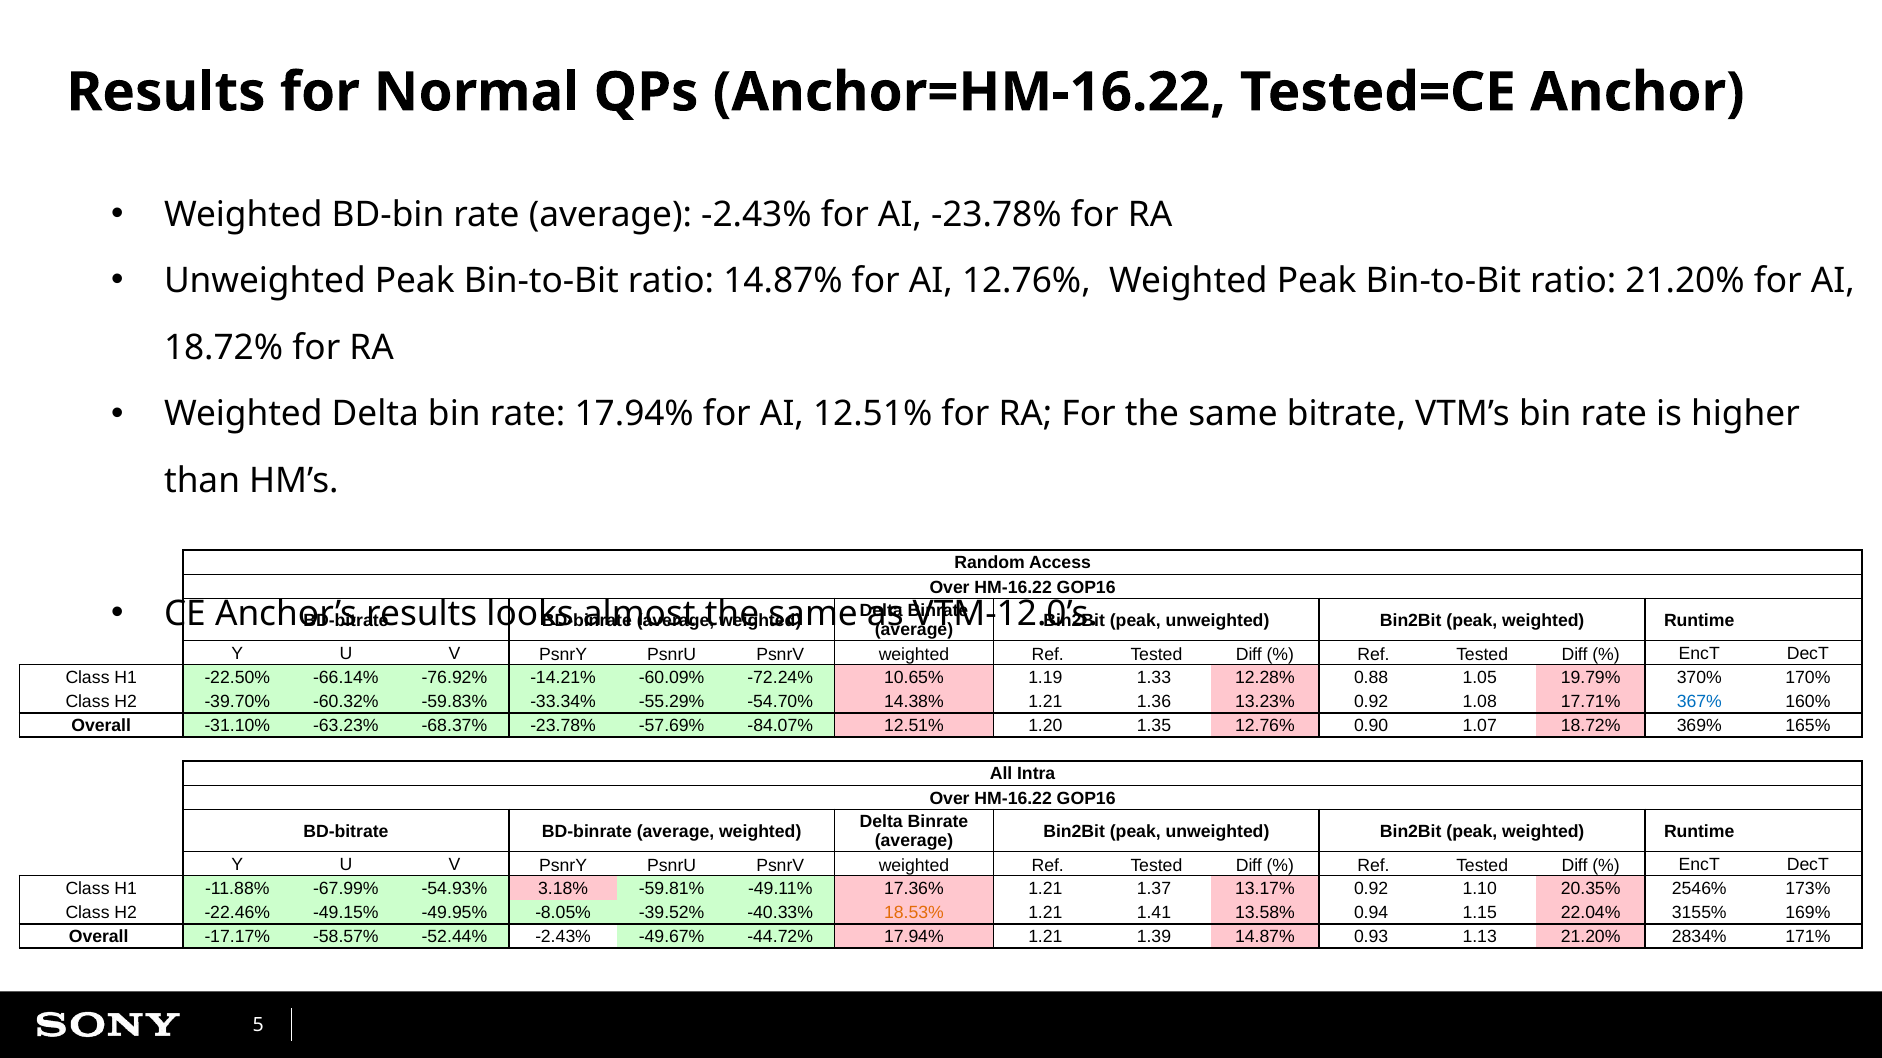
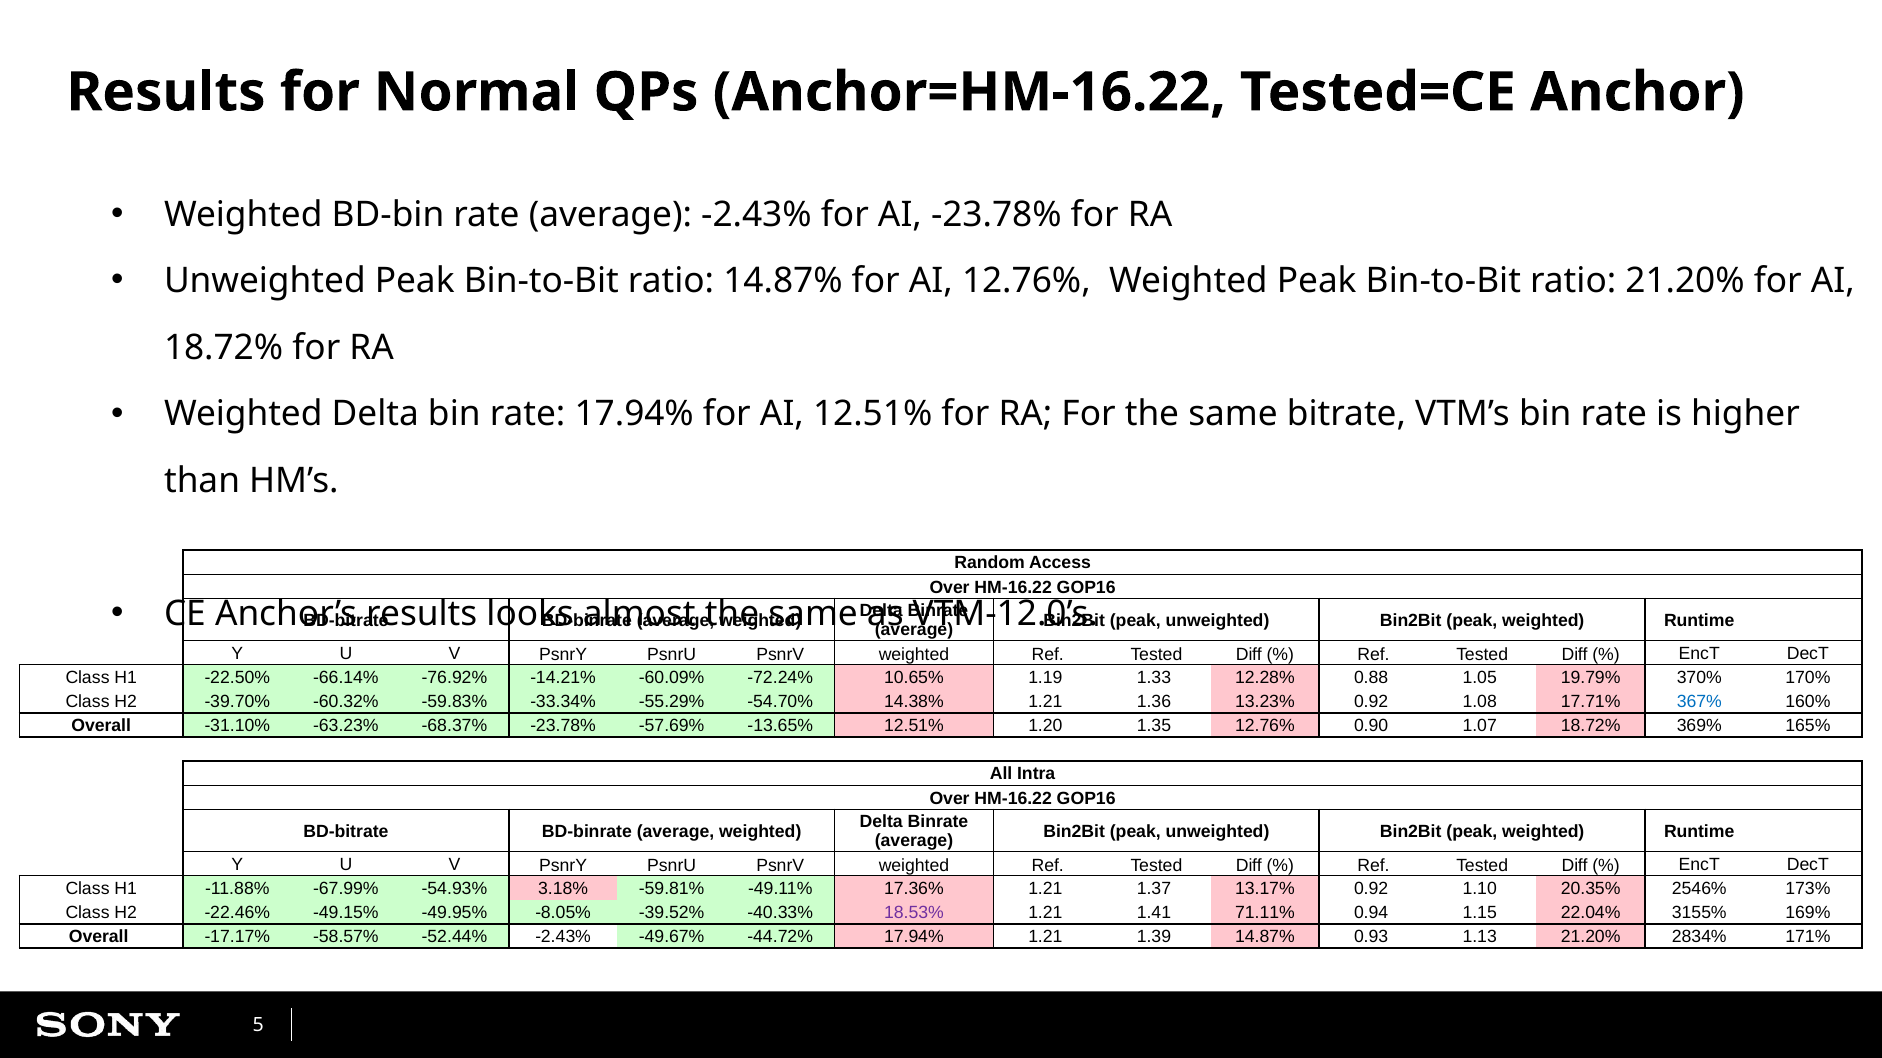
-84.07%: -84.07% -> -13.65% (780, 726)
18.53% colour: orange -> purple (914, 912)
13.58%: 13.58% -> 71.11% (1265, 912)
